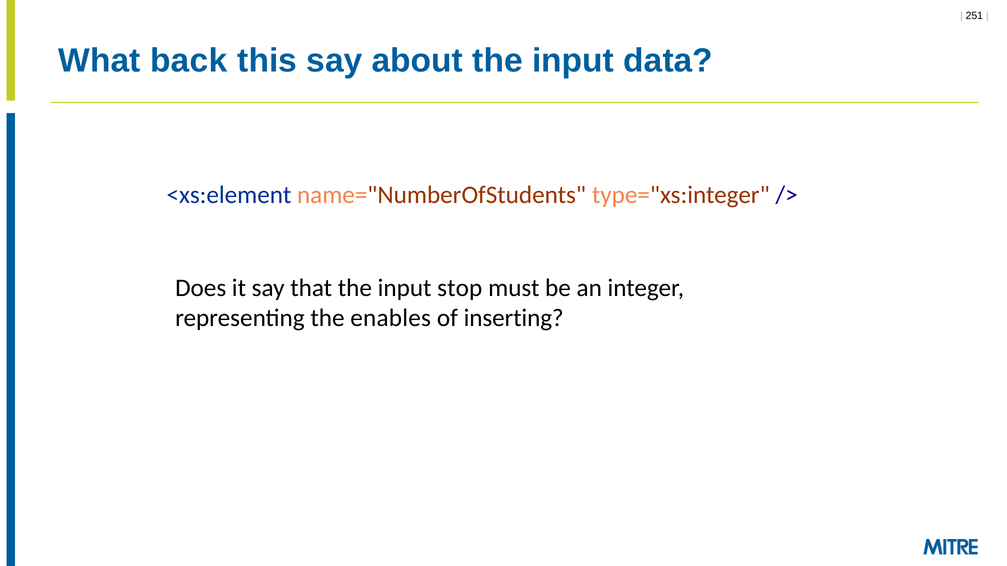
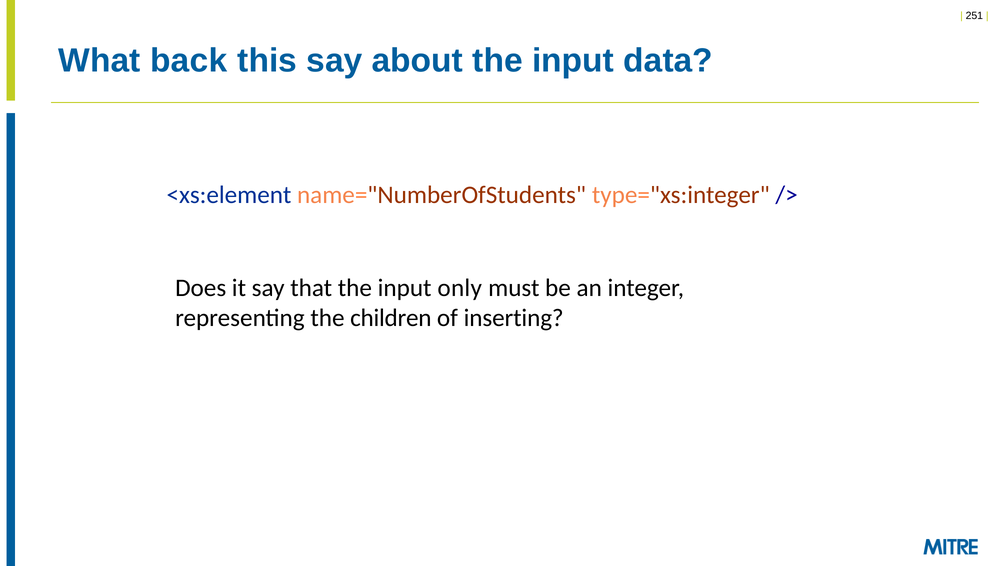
stop: stop -> only (460, 288)
enables: enables -> children (391, 318)
